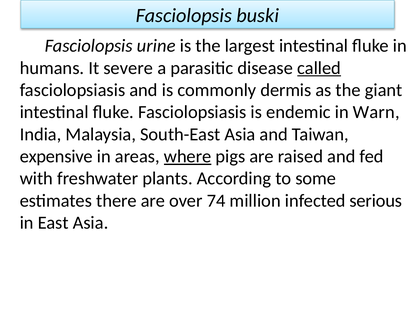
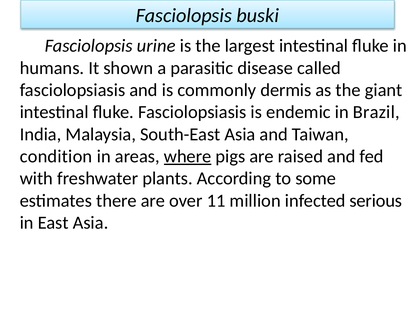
severe: severe -> shown (128, 68)
called underline: present -> none (319, 68)
Warn: Warn -> Brazil (376, 112)
expensive: expensive -> condition (56, 157)
74: 74 -> 11 (216, 201)
